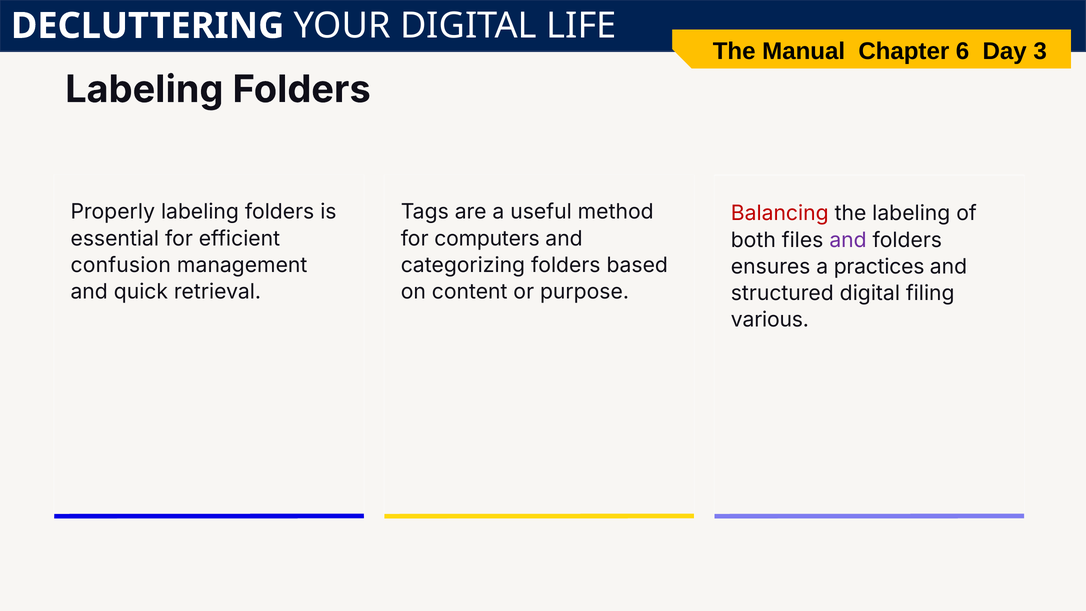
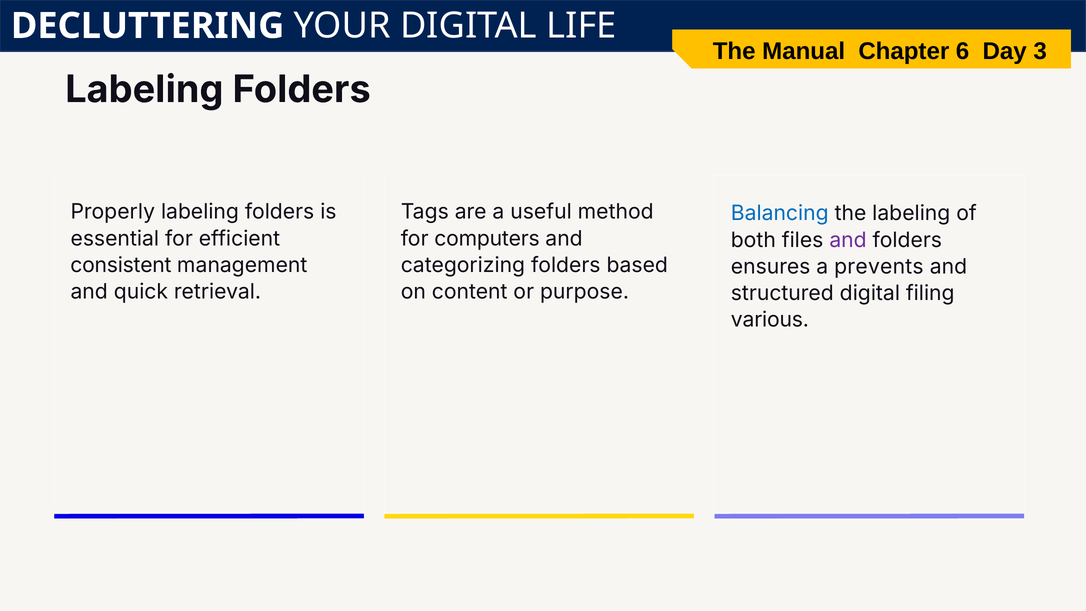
Balancing colour: red -> blue (780, 213)
confusion: confusion -> consistent (121, 265)
practices: practices -> prevents (879, 267)
